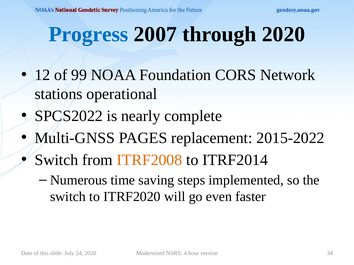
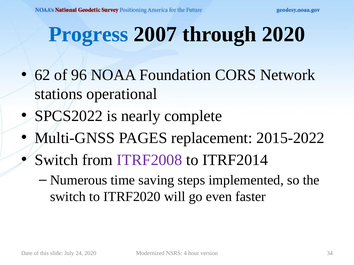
12: 12 -> 62 (42, 75)
99: 99 -> 96 (79, 75)
ITRF2008 colour: orange -> purple (149, 160)
